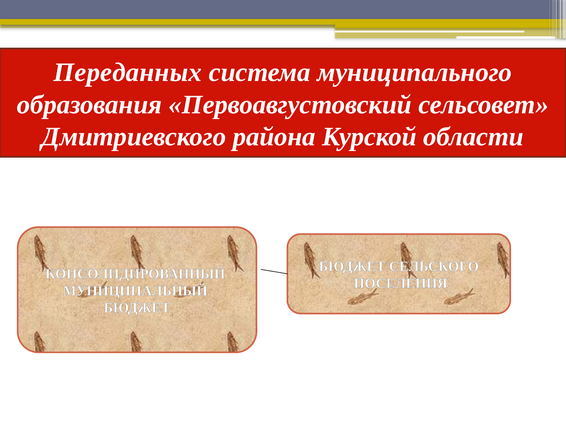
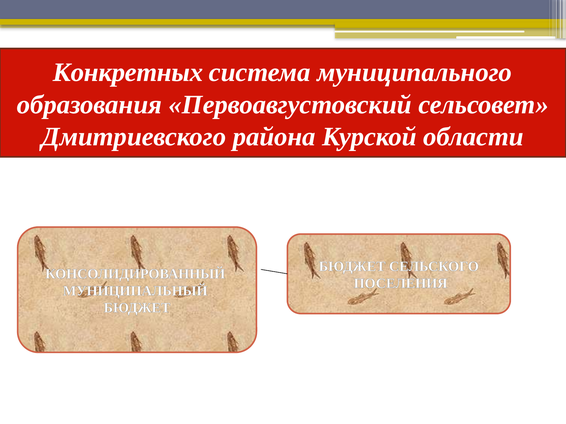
Переданных: Переданных -> Конкретных (128, 73)
